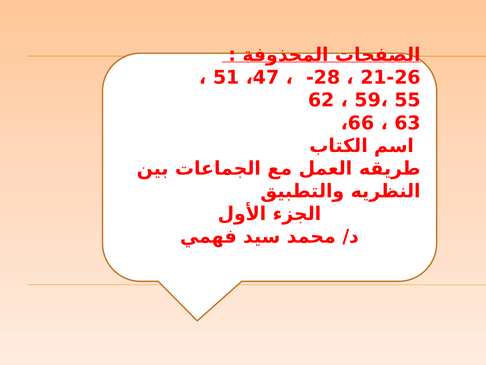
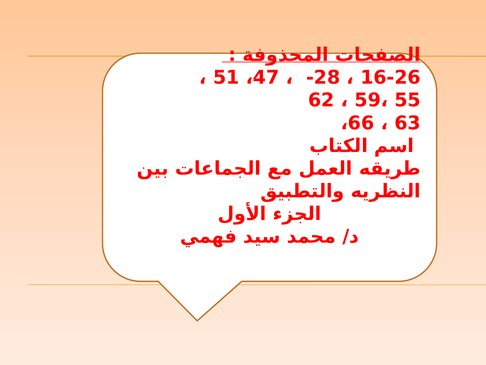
21-26: 21-26 -> 16-26 (391, 78)
